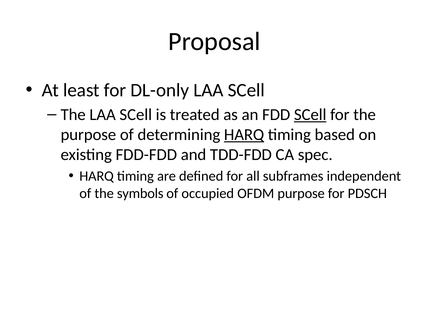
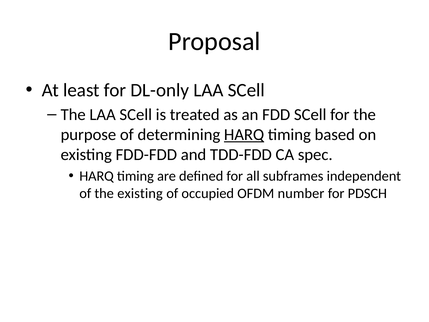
SCell underline: present -> none (310, 115)
the symbols: symbols -> existing (140, 193)
OFDM purpose: purpose -> number (301, 193)
